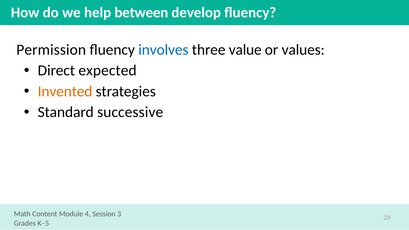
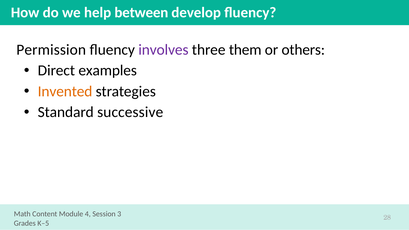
involves colour: blue -> purple (163, 50)
value: value -> them (245, 50)
values: values -> others (303, 50)
expected: expected -> examples (108, 71)
